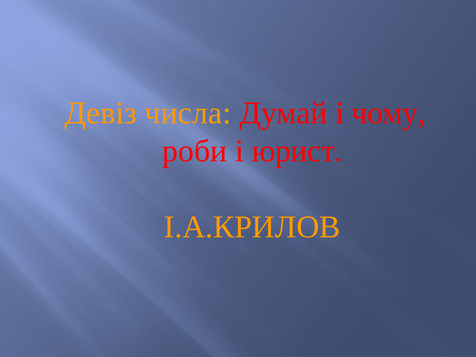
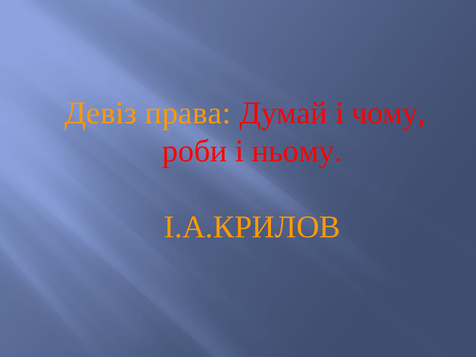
числа: числа -> права (188, 113)
юрист: юрист -> ньому (297, 151)
